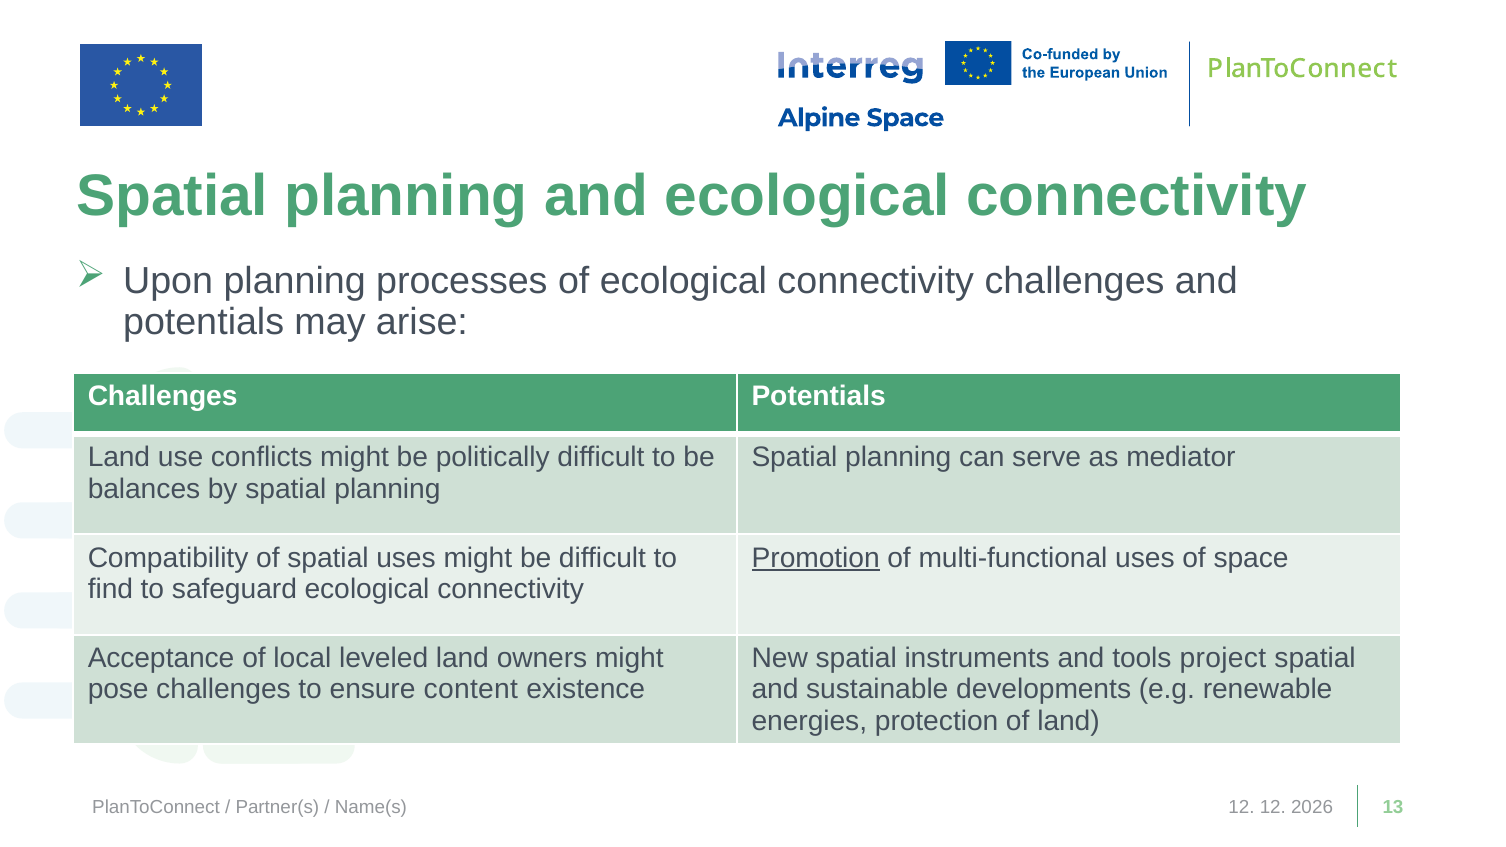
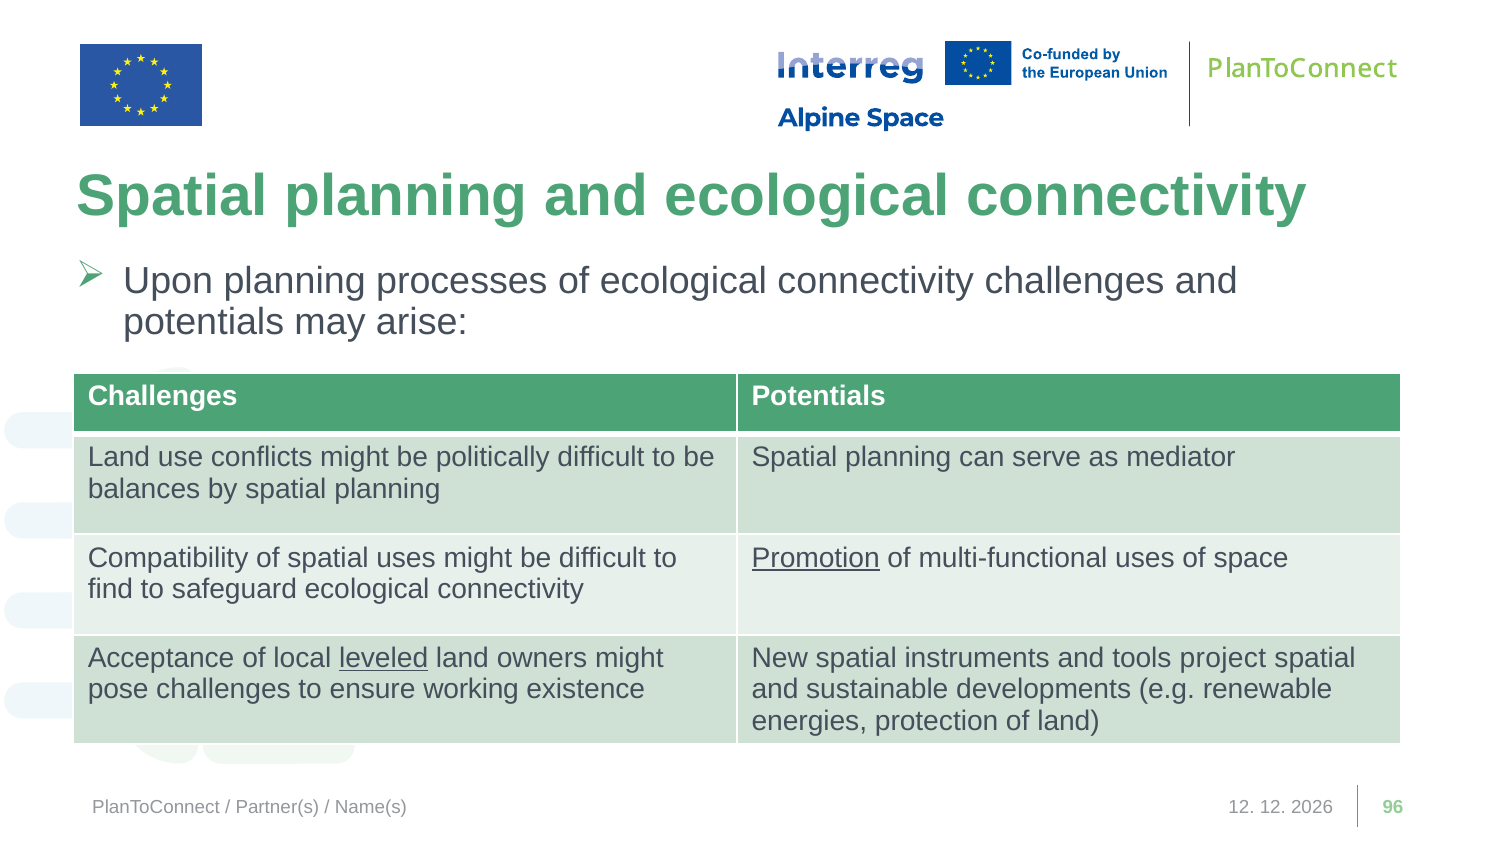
leveled underline: none -> present (384, 658)
content: content -> working (471, 690)
13: 13 -> 96 (1393, 807)
